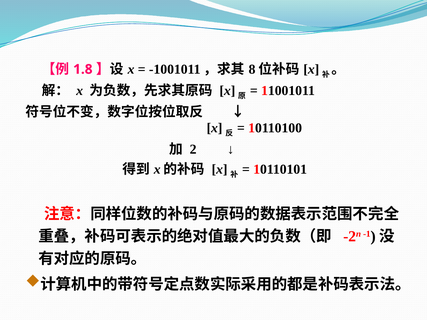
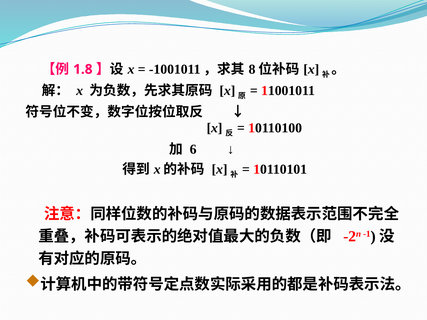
2: 2 -> 6 (193, 150)
